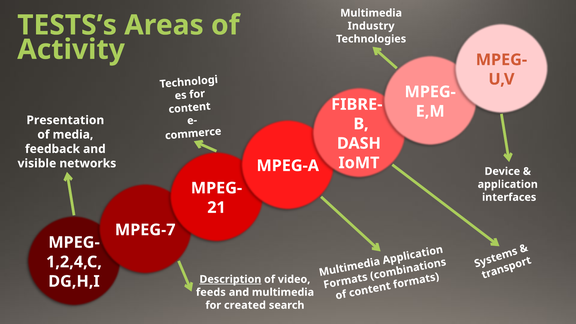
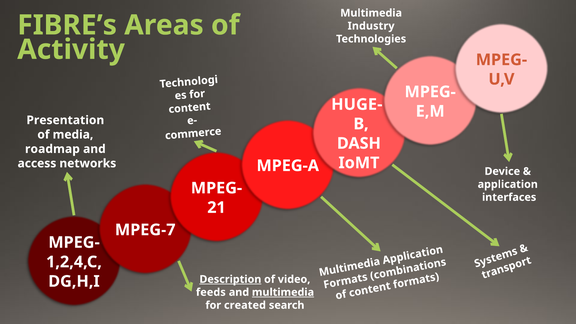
TESTS’s: TESTS’s -> FIBRE’s (67, 25)
FIBRE-: FIBRE- -> HUGE- (357, 104)
feedback: feedback -> roadmap (52, 149)
visible: visible -> access (37, 163)
multimedia underline: none -> present (283, 292)
